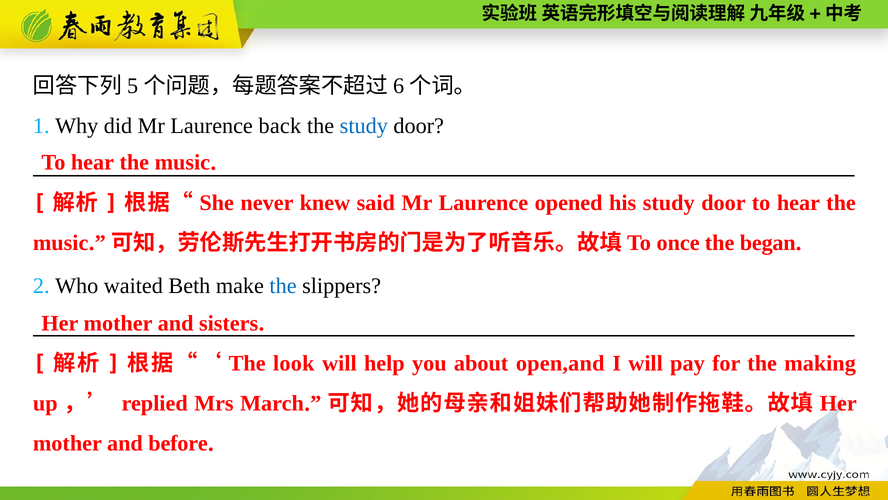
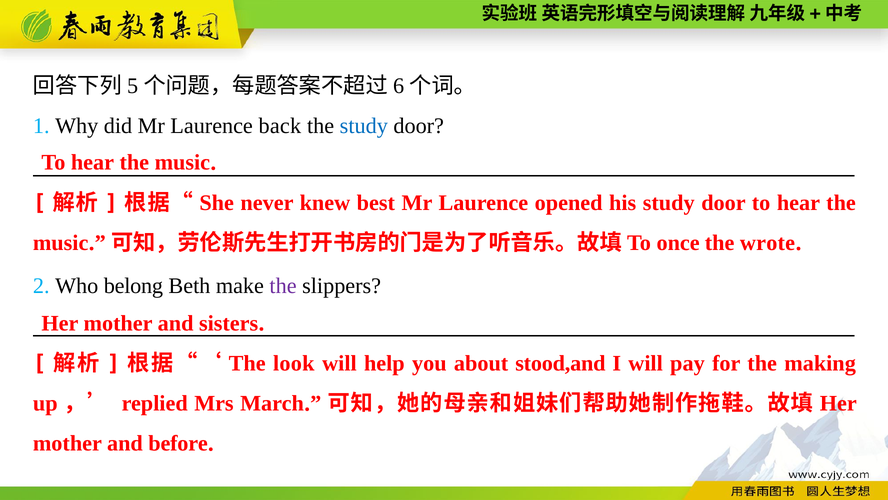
said: said -> best (376, 203)
began: began -> wrote (768, 243)
waited: waited -> belong (133, 286)
the colour: blue -> purple (283, 286)
open,and: open,and -> stood,and (560, 363)
